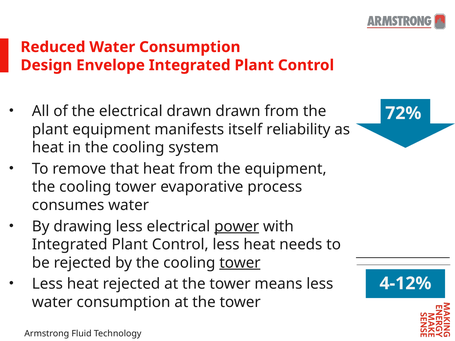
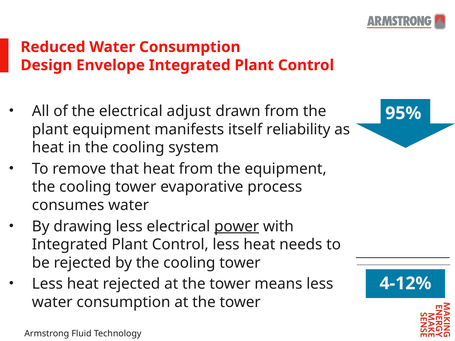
electrical drawn: drawn -> adjust (189, 111)
72%: 72% -> 95% (403, 113)
tower underline: present -> none (240, 263)
